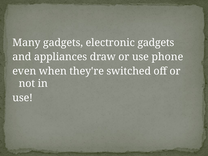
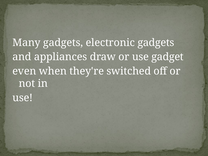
phone: phone -> gadget (168, 57)
